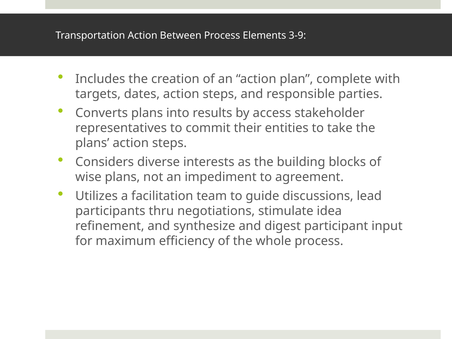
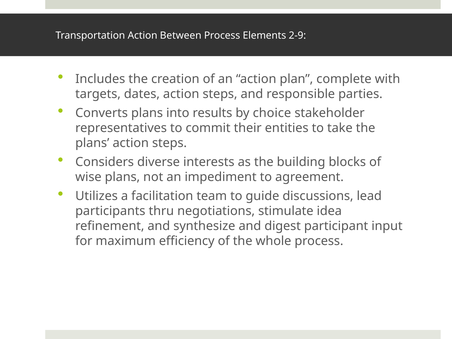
3-9: 3-9 -> 2-9 (297, 35)
access: access -> choice (272, 113)
